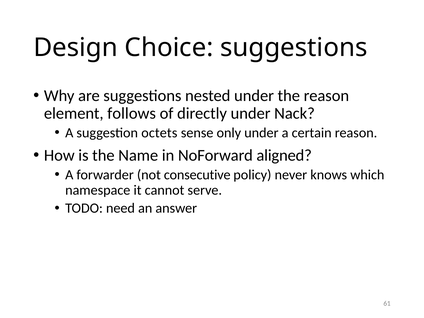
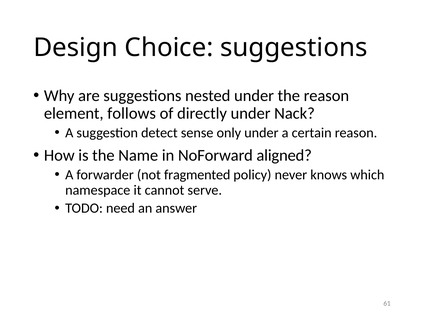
octets: octets -> detect (159, 133)
consecutive: consecutive -> fragmented (197, 175)
